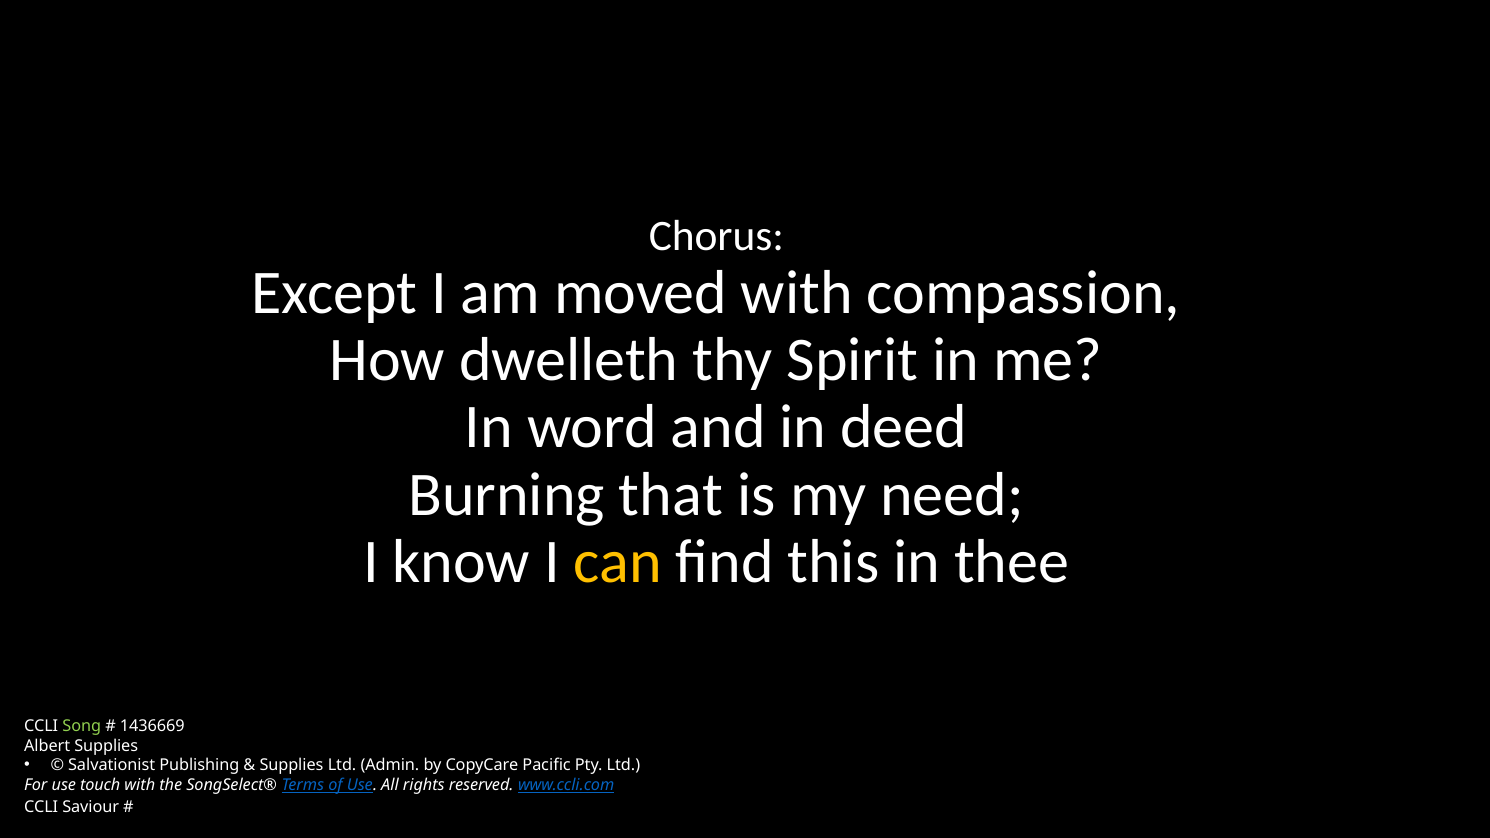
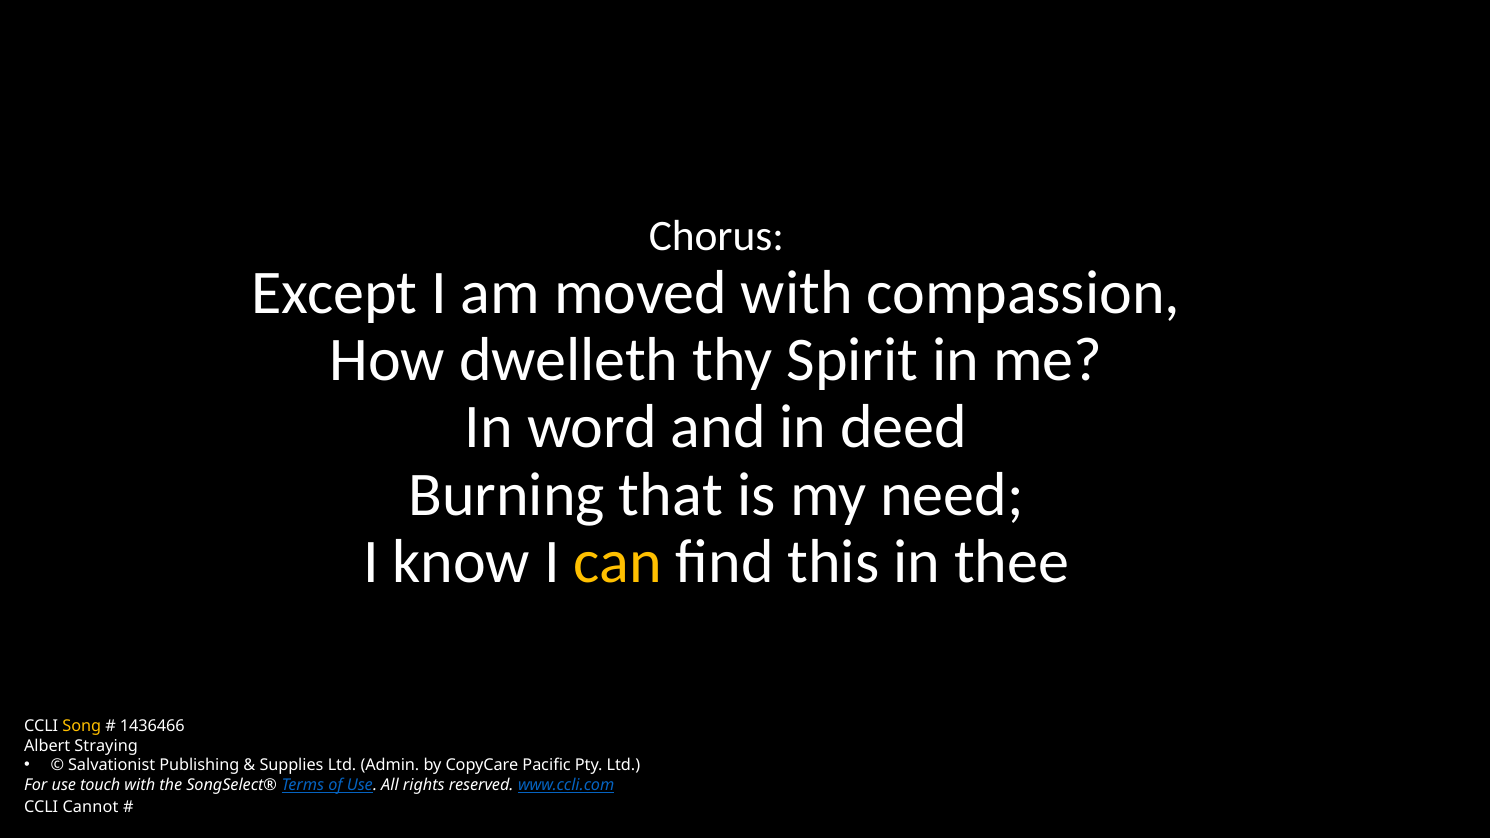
Song colour: light green -> yellow (82, 726)
1436669: 1436669 -> 1436466 (152, 726)
Albert Supplies: Supplies -> Straying (106, 746)
Saviour: Saviour -> Cannot (91, 807)
